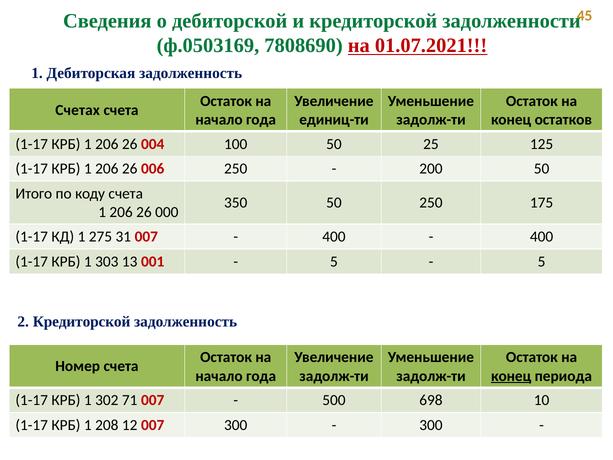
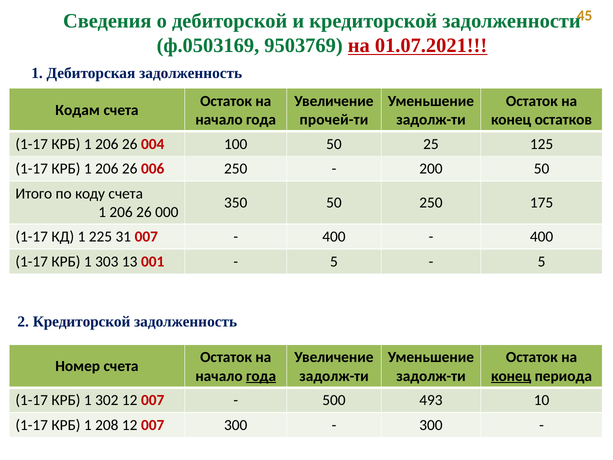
7808690: 7808690 -> 9503769 (304, 46)
Счетах: Счетах -> Кодам (78, 110)
единиц-ти: единиц-ти -> прочей-ти (334, 120)
275: 275 -> 225 (100, 237)
года underline: none -> present (261, 376)
302 71: 71 -> 12 (130, 400)
698: 698 -> 493 (431, 400)
